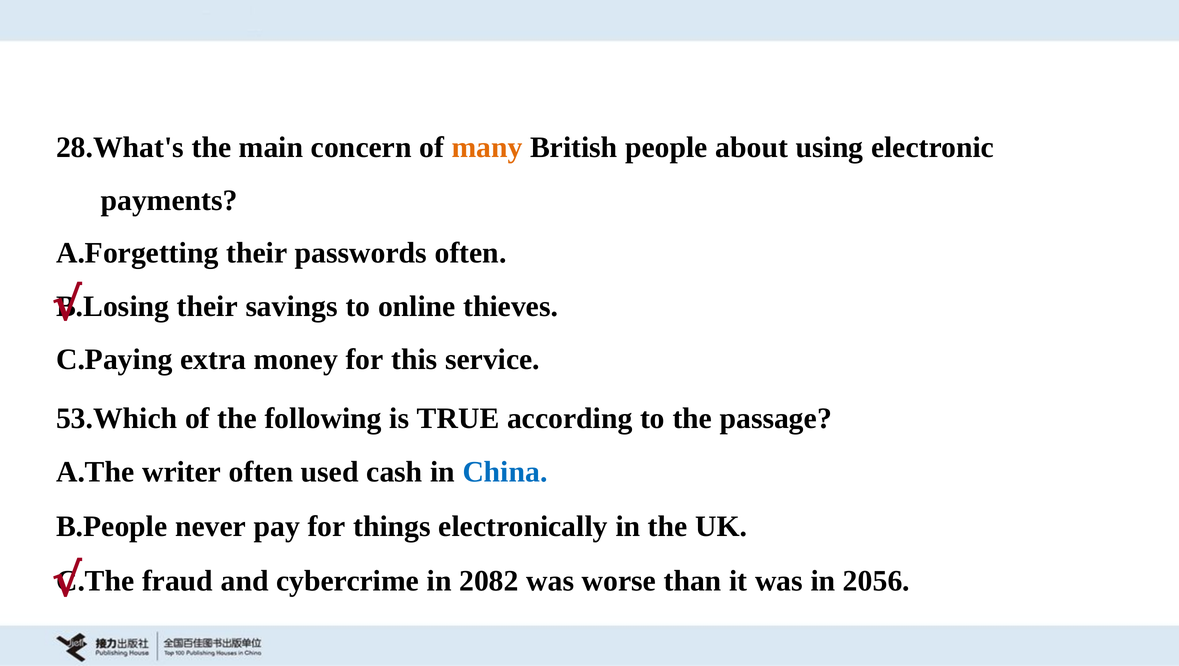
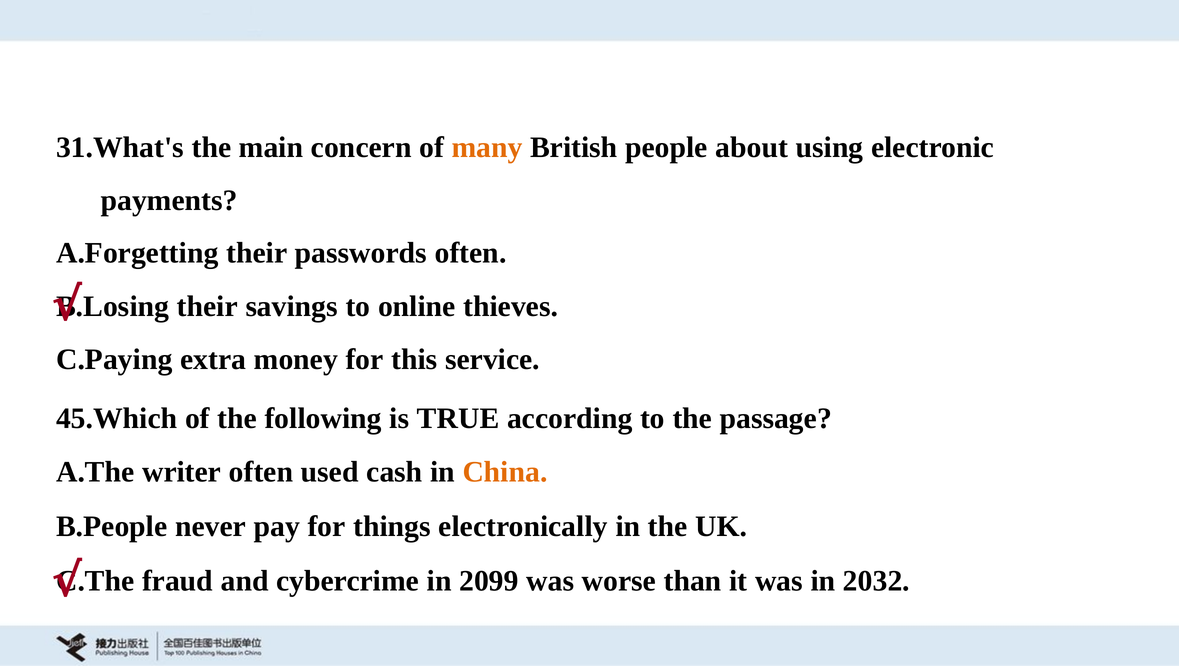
28.What's: 28.What's -> 31.What's (120, 148)
53.Which: 53.Which -> 45.Which (117, 419)
China colour: blue -> orange (505, 473)
2082: 2082 -> 2099 (489, 581)
2056: 2056 -> 2032 (876, 581)
